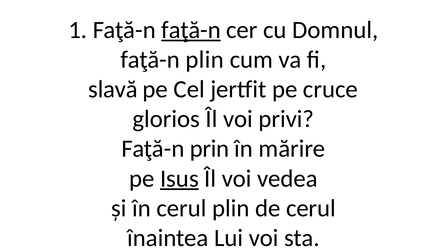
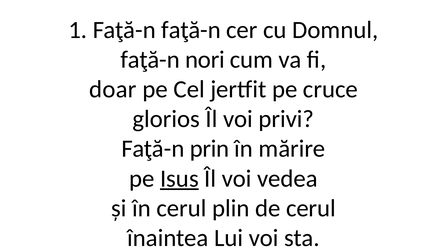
faţă-n underline: present -> none (191, 30)
faţă-n plin: plin -> nori (205, 60)
slavă: slavă -> doar (113, 89)
